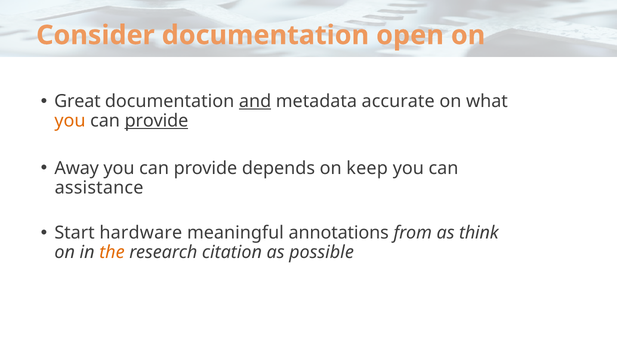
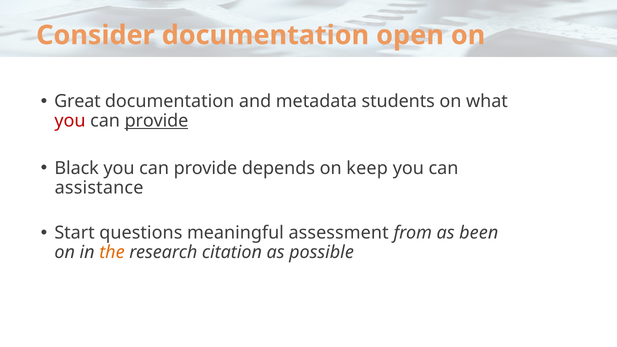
and underline: present -> none (255, 101)
accurate: accurate -> students (398, 101)
you colour: orange -> red (70, 121)
Away: Away -> Black (77, 168)
hardware: hardware -> questions (141, 233)
annotations: annotations -> assessment (339, 233)
think: think -> been (479, 233)
